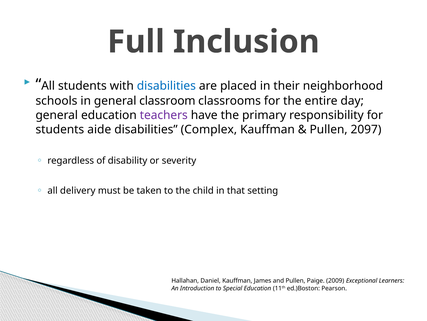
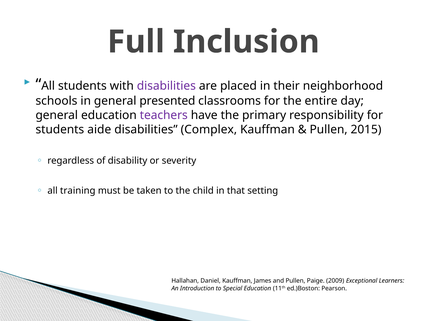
disabilities colour: blue -> purple (166, 86)
classroom: classroom -> presented (167, 101)
2097: 2097 -> 2015 (366, 129)
delivery: delivery -> training (78, 190)
